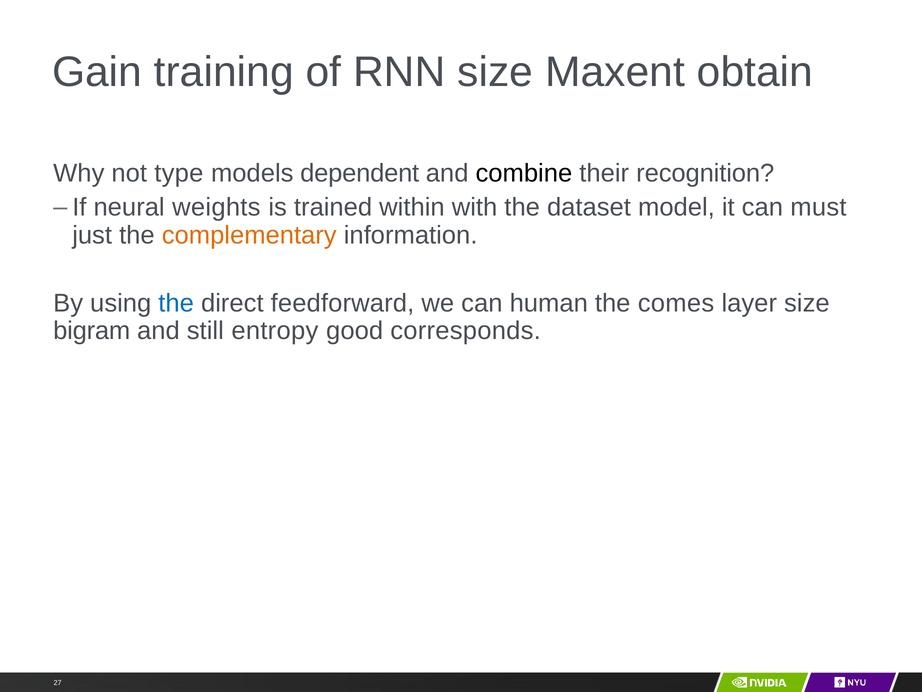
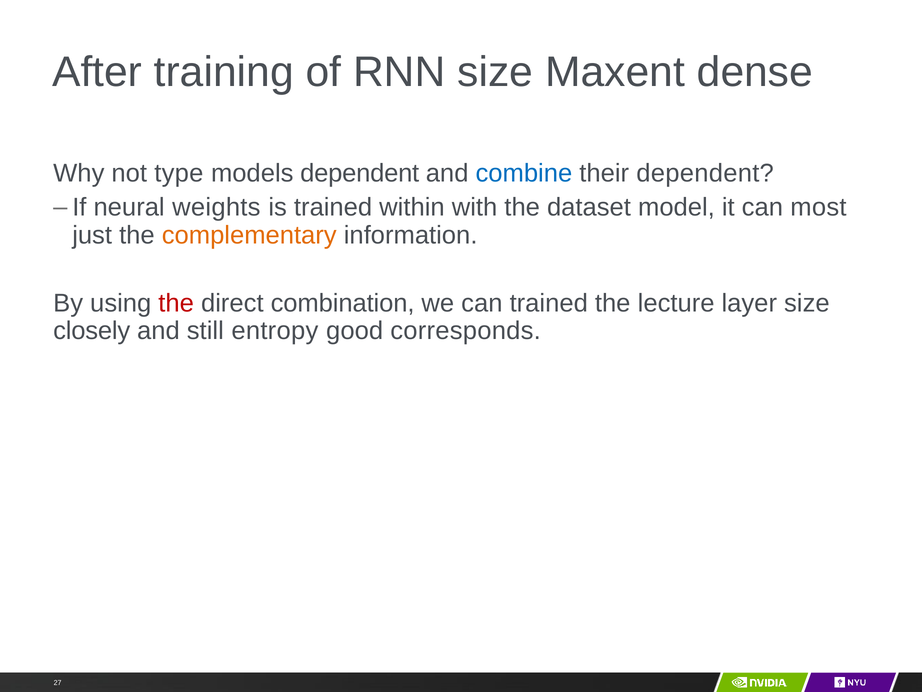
Gain: Gain -> After (97, 72)
obtain: obtain -> dense (755, 72)
combine colour: black -> blue (524, 173)
their recognition: recognition -> dependent (705, 173)
must: must -> most (818, 207)
the colour: blue -> red (176, 303)
feedforward: feedforward -> combination (343, 303)
can human: human -> trained (549, 303)
comes: comes -> lecture (676, 303)
bigram: bigram -> closely (92, 331)
